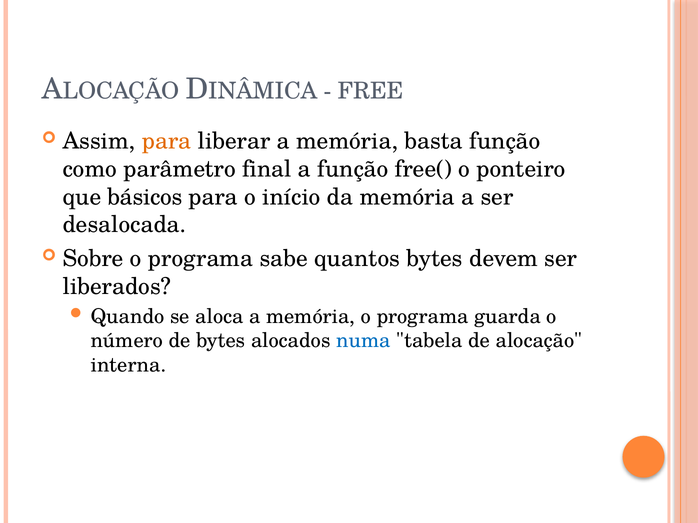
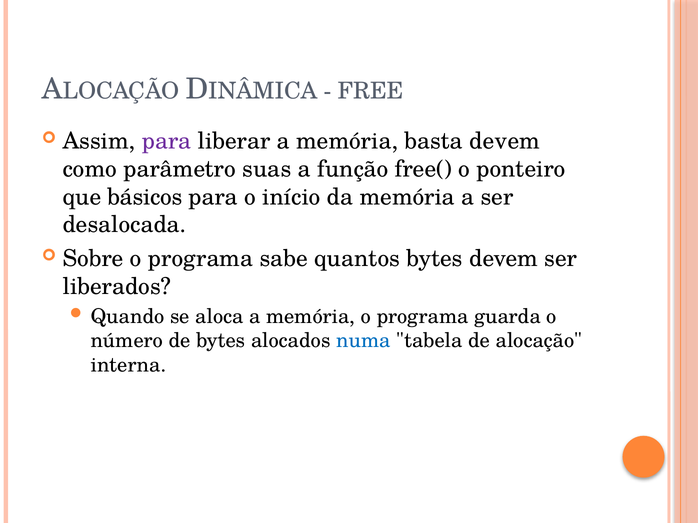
para colour: orange -> purple (167, 141)
basta função: função -> devem (505, 141)
final: final -> suas (267, 169)
